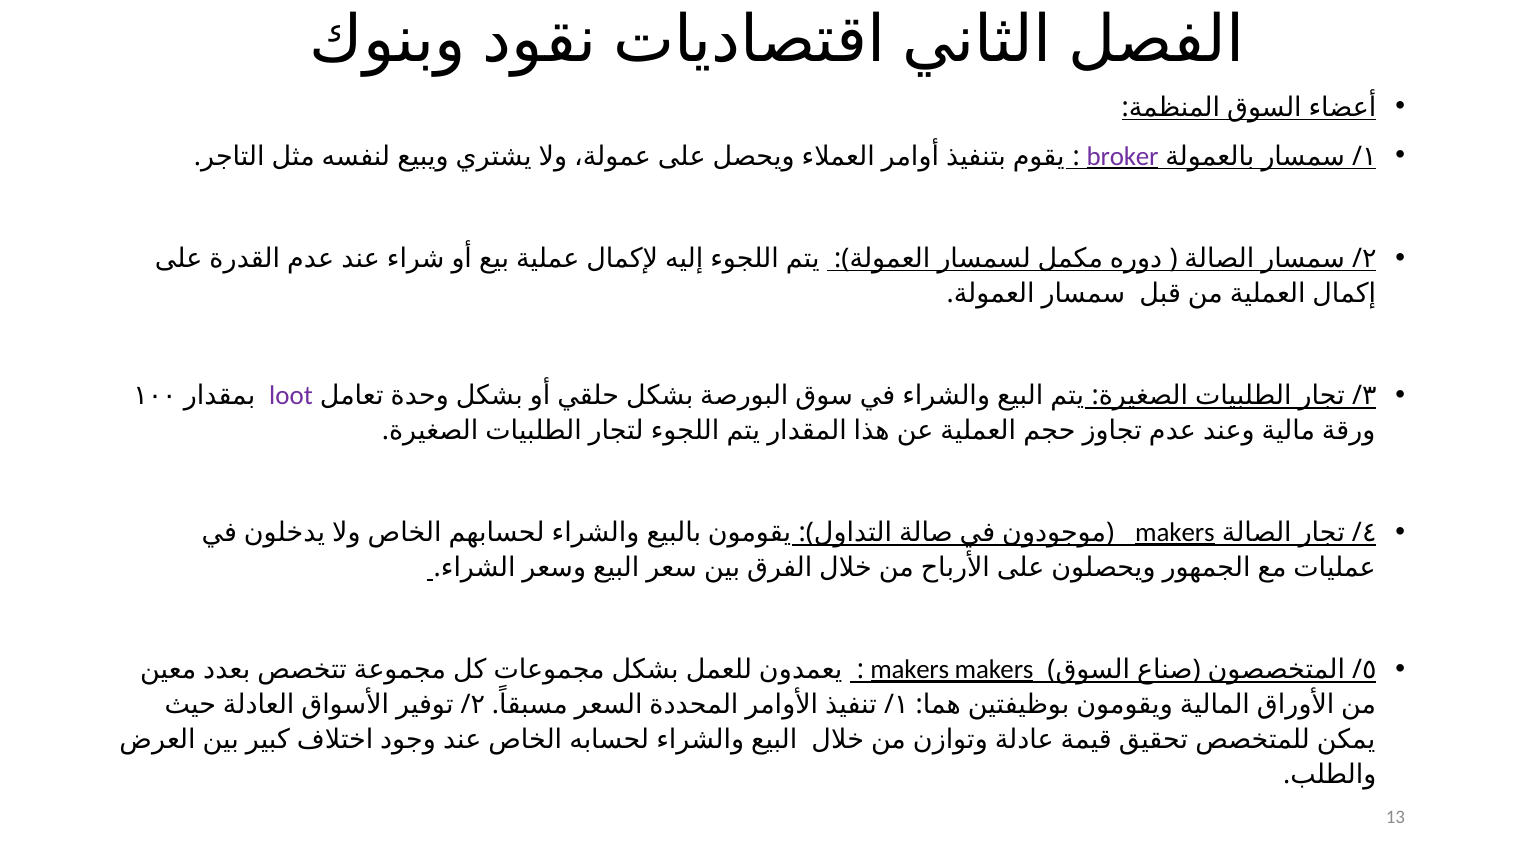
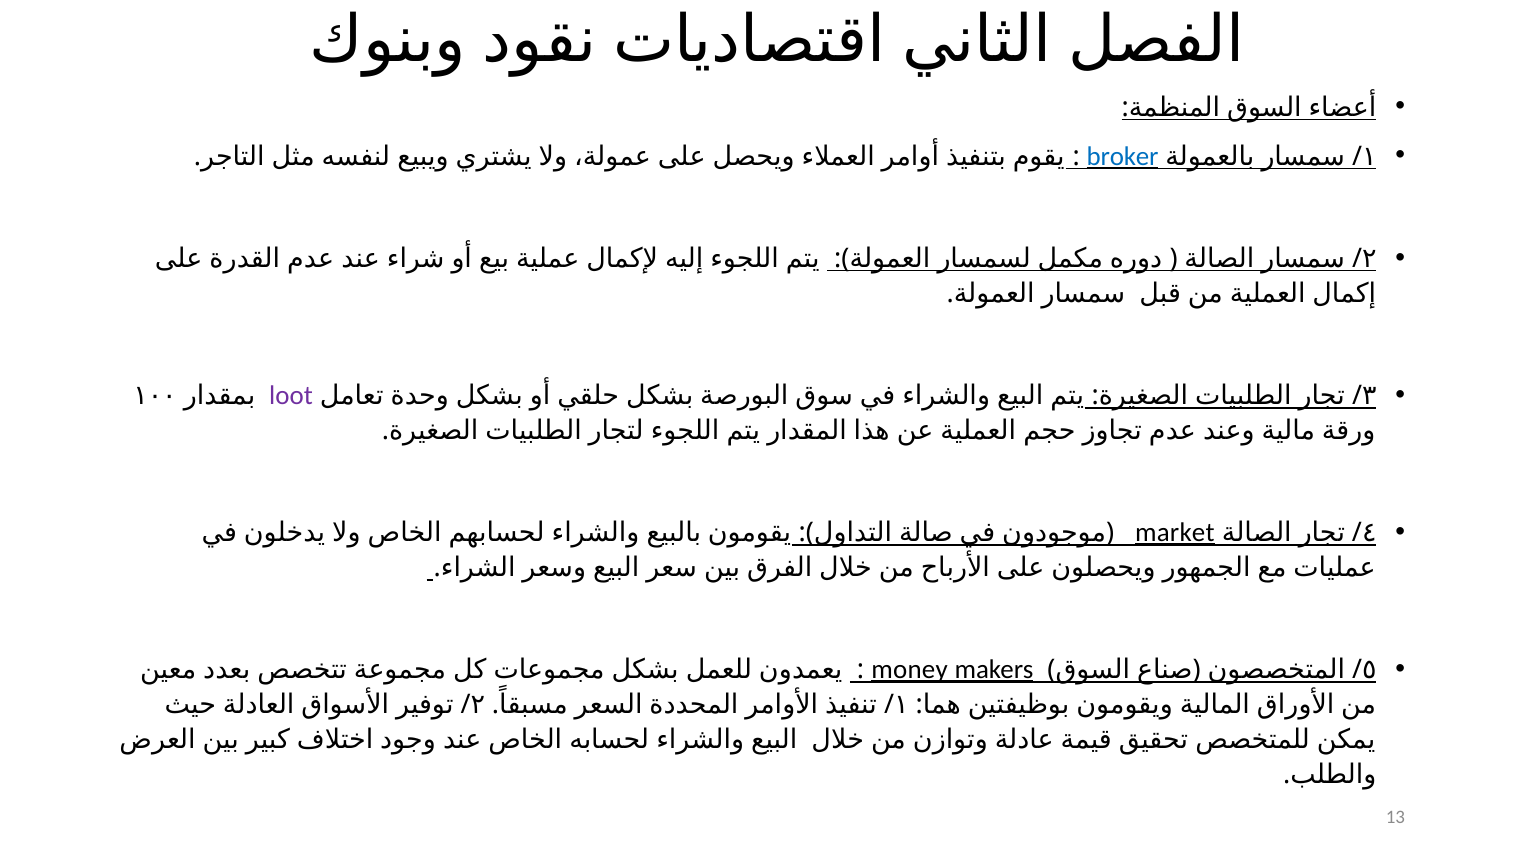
broker colour: purple -> blue (1123, 156)
makers: makers -> market (1175, 533)
makers: makers -> money (910, 670)
